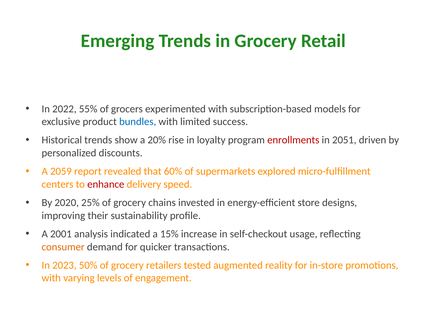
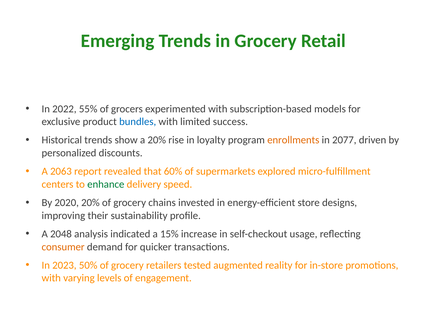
enrollments colour: red -> orange (293, 140)
2051: 2051 -> 2077 (344, 140)
2059: 2059 -> 2063 (61, 172)
enhance colour: red -> green (106, 184)
2020 25%: 25% -> 20% (90, 203)
2001: 2001 -> 2048 (61, 234)
